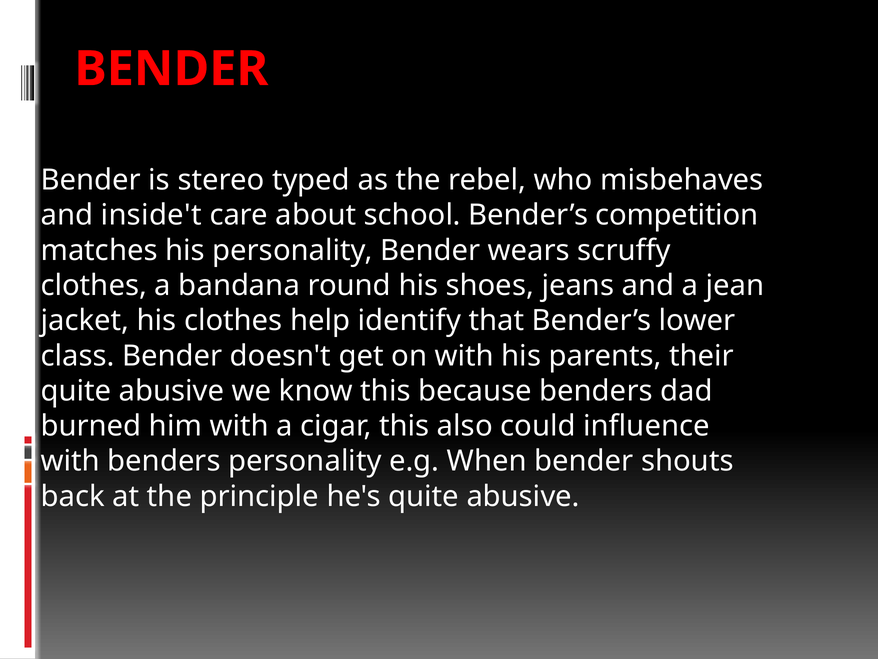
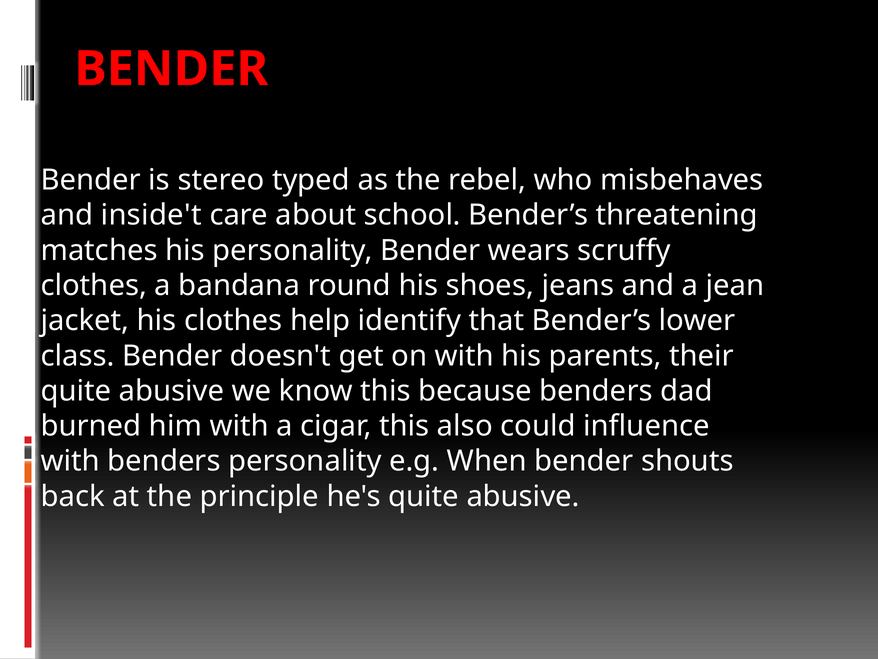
competition: competition -> threatening (677, 215)
